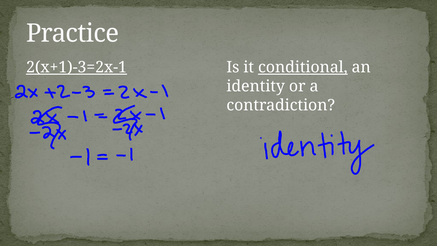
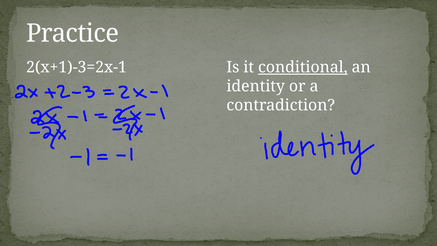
2(x+1)-3=2x-1 underline: present -> none (77, 67)
